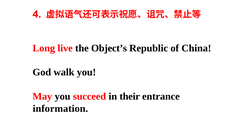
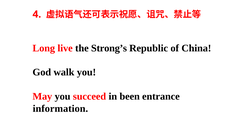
Object’s: Object’s -> Strong’s (109, 48)
their: their -> been (130, 97)
